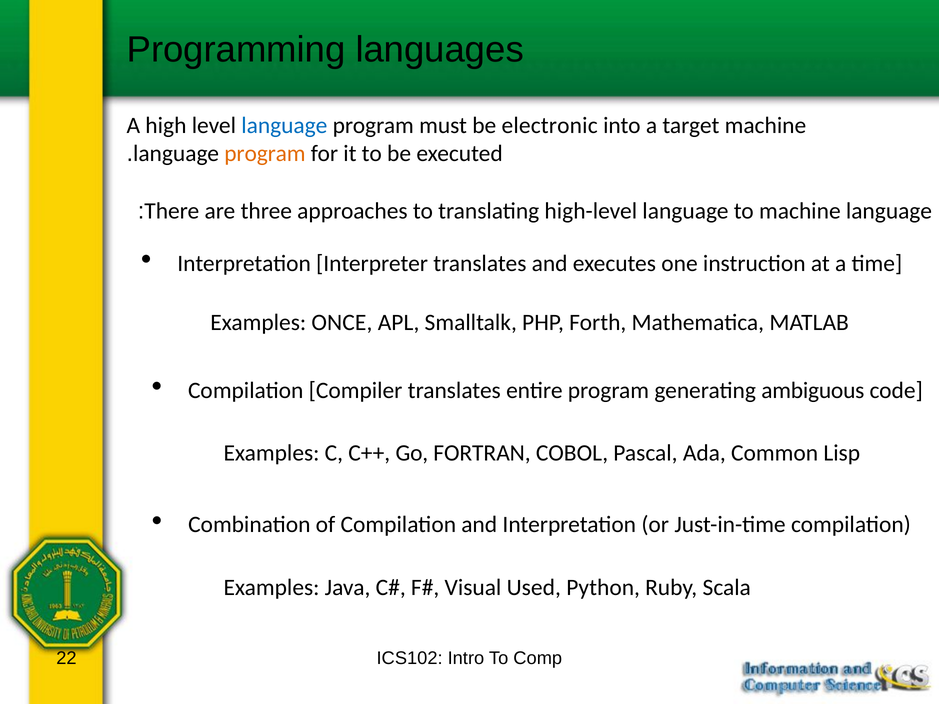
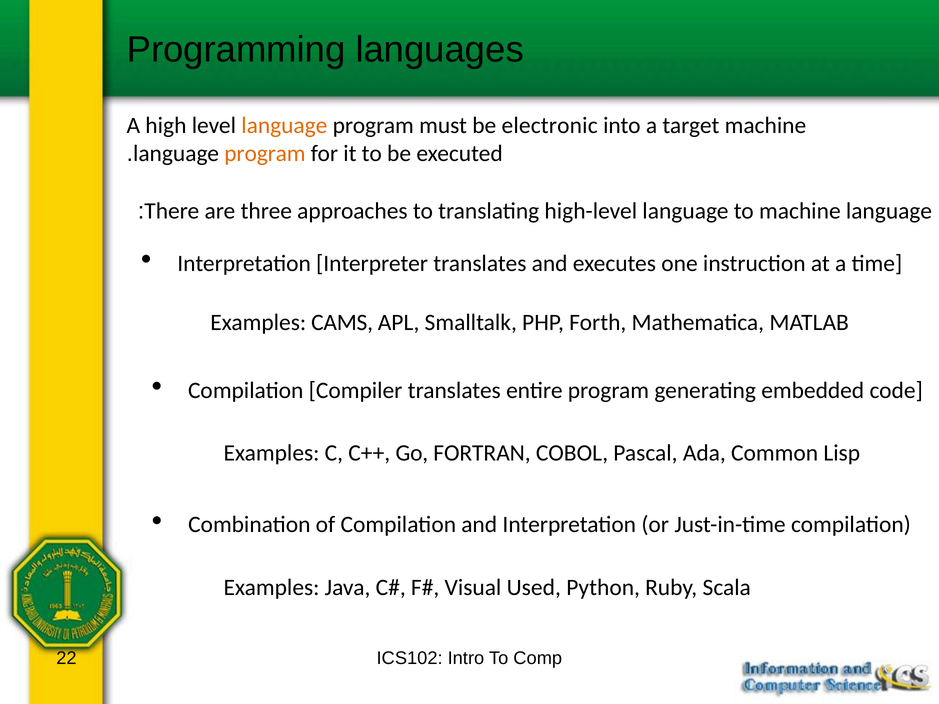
language colour: blue -> orange (284, 125)
ONCE: ONCE -> CAMS (342, 323)
ambiguous: ambiguous -> embedded (813, 391)
